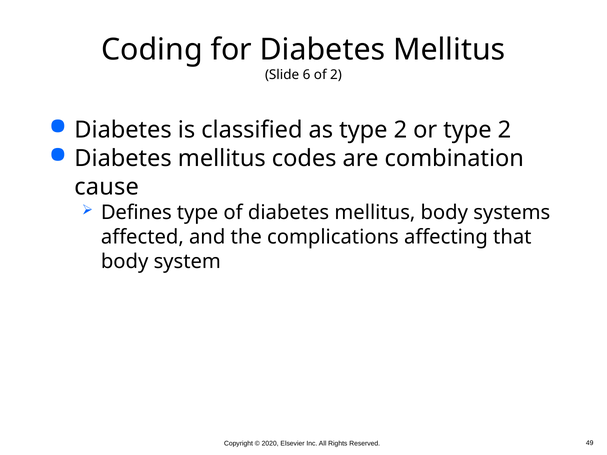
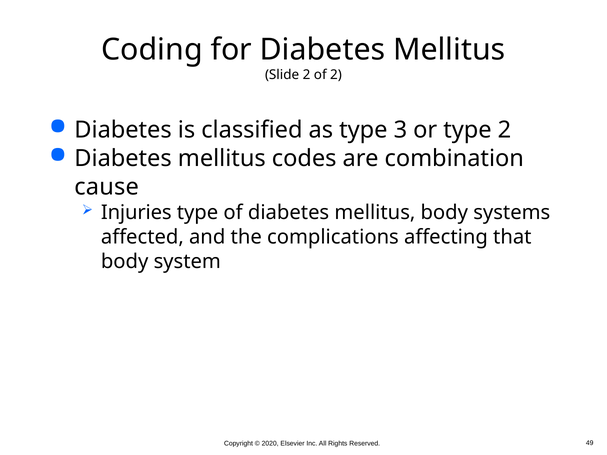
Slide 6: 6 -> 2 (306, 75)
as type 2: 2 -> 3 (400, 130)
Defines: Defines -> Injuries (136, 213)
